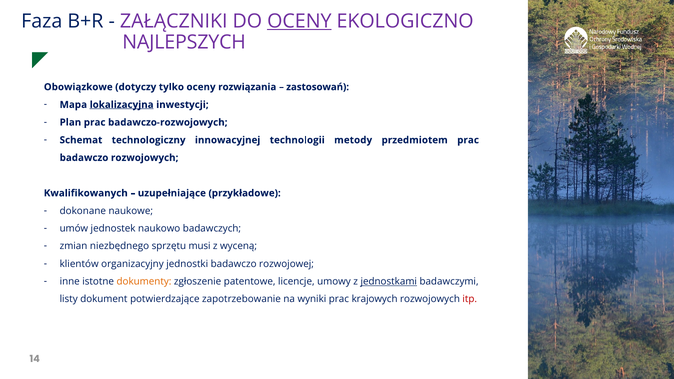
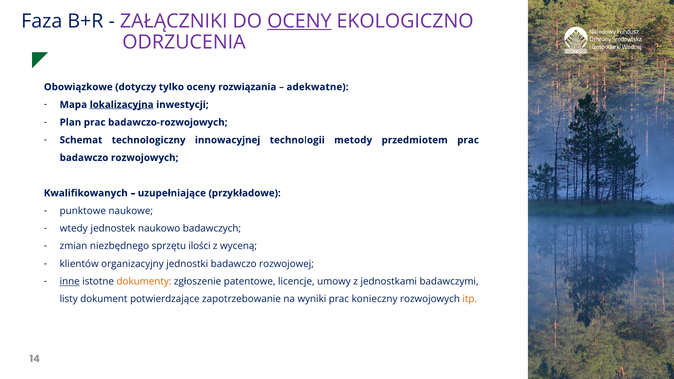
NAJLEPSZYCH: NAJLEPSZYCH -> ODRZUCENIA (184, 42)
zastosowań: zastosowań -> adekwatne (318, 87)
dokonane: dokonane -> punktowe (83, 211)
umów: umów -> wtedy (74, 229)
musi: musi -> ilości (200, 246)
inne underline: none -> present (70, 282)
jednostkami underline: present -> none (389, 282)
krajowych: krajowych -> konieczny (375, 299)
itp colour: red -> orange (470, 299)
